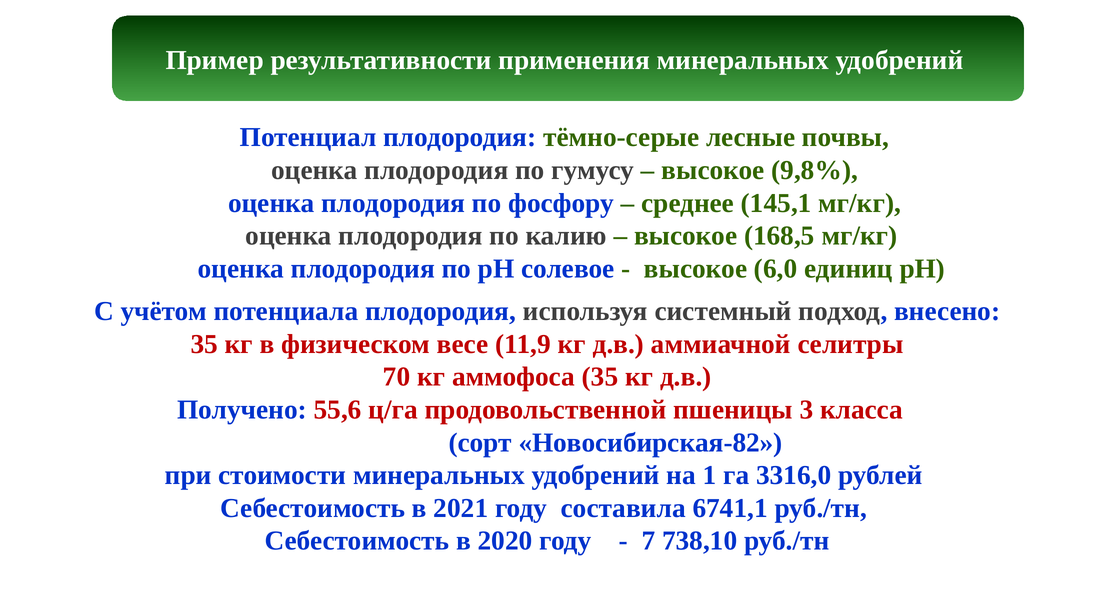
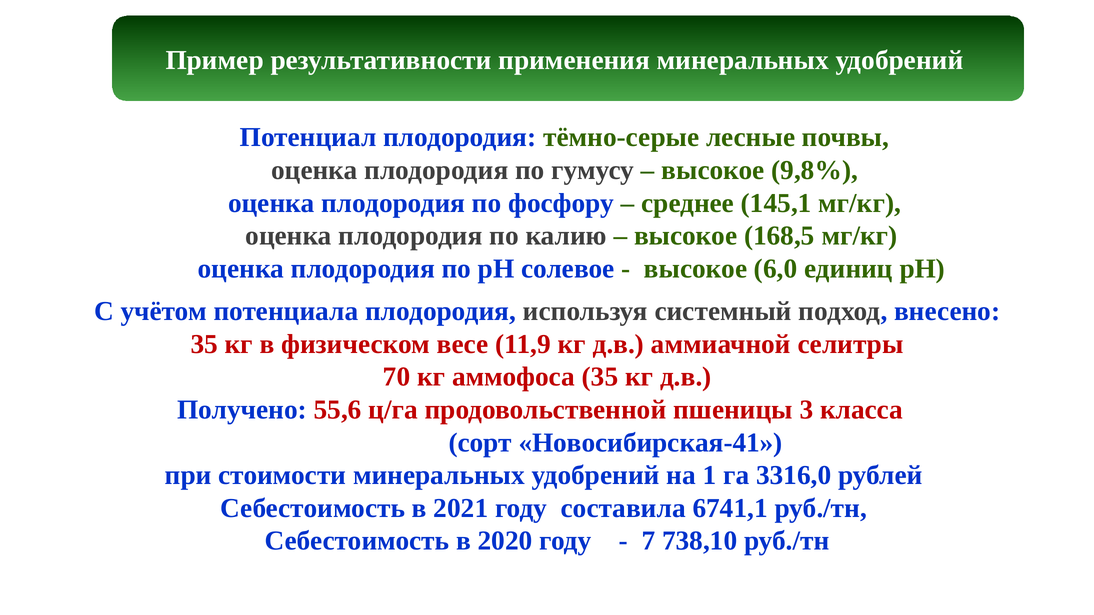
Новосибирская-82: Новосибирская-82 -> Новосибирская-41 (651, 443)
